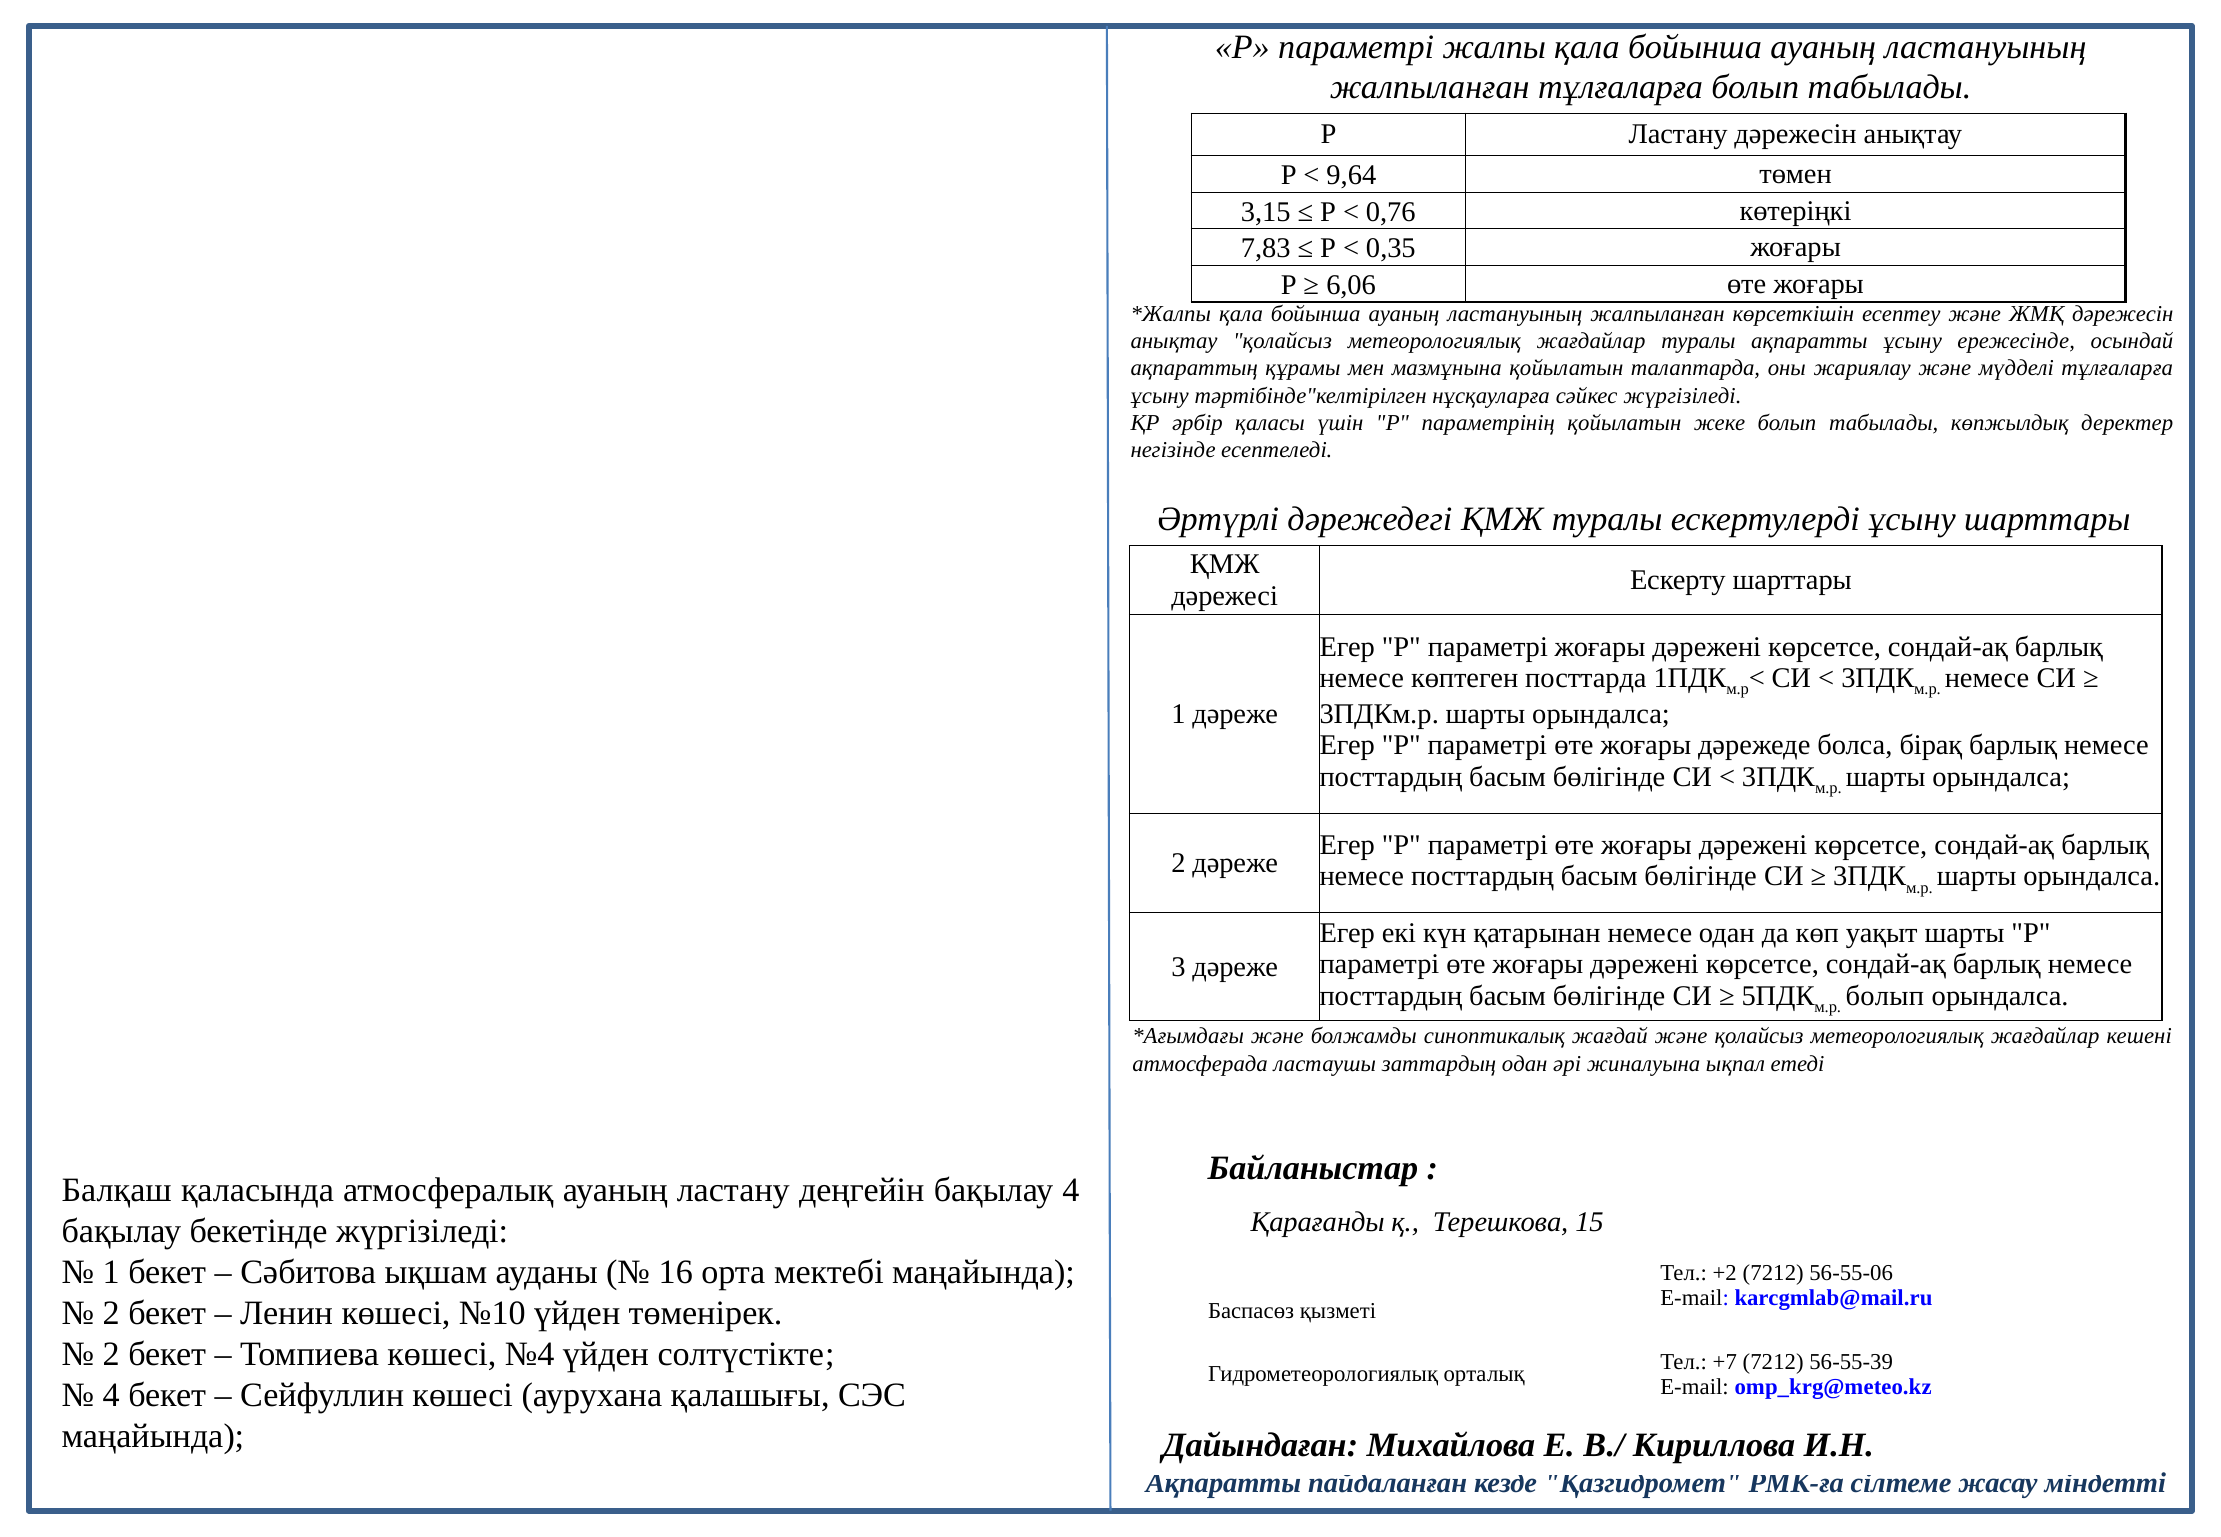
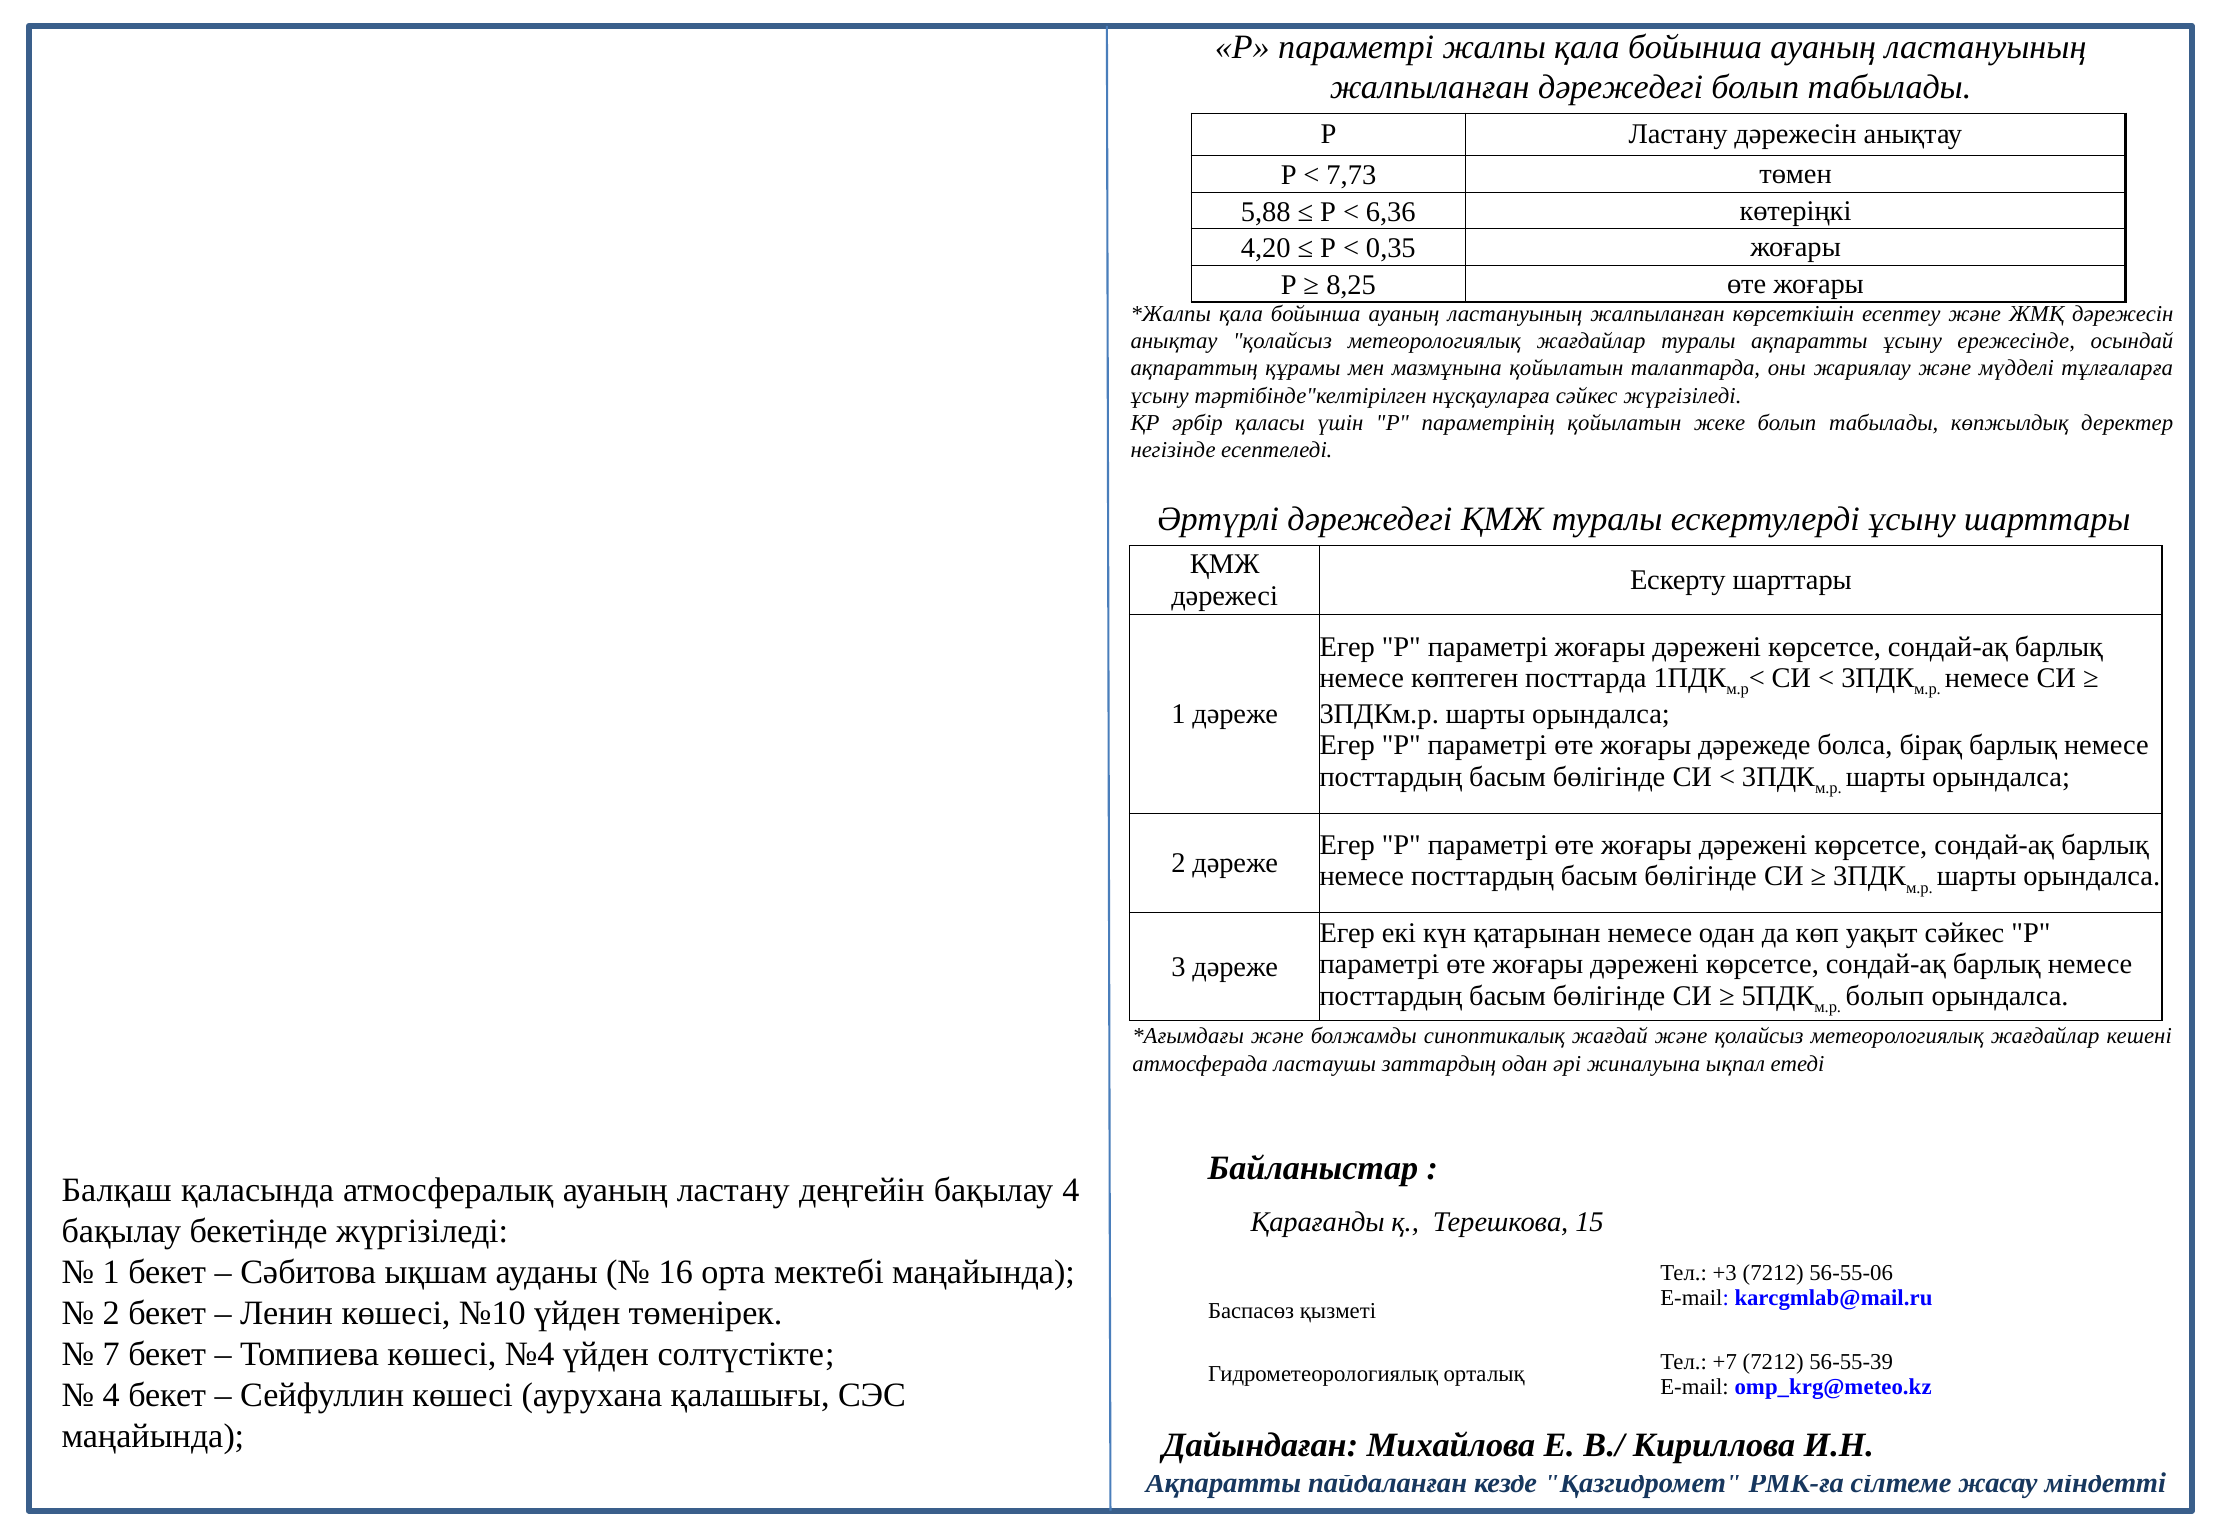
жалпыланған тұлғаларға: тұлғаларға -> дәрежедегі (1621, 88)
9,64: 9,64 -> 7,73 (1351, 175)
3,15: 3,15 -> 5,88 (1266, 212)
0,76: 0,76 -> 6,36 (1391, 212)
7,83: 7,83 -> 4,20 (1266, 248)
6,06: 6,06 -> 8,25 (1351, 285)
уақыт шарты: шарты -> сәйкес (1964, 933)
+2: +2 -> +3 (1725, 1273)
2: 2 -> 7 (111, 1354)
